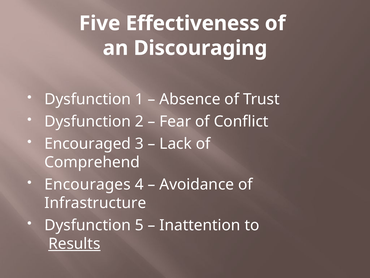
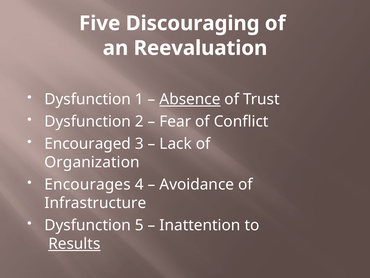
Effectiveness: Effectiveness -> Discouraging (193, 23)
Discouraging: Discouraging -> Reevaluation (200, 48)
Absence underline: none -> present (190, 99)
Comprehend: Comprehend -> Organization (92, 162)
